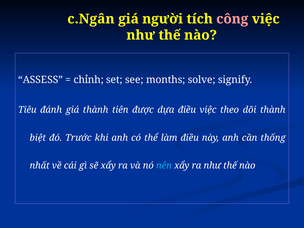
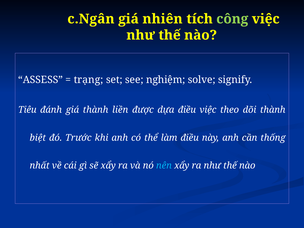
người: người -> nhiên (163, 19)
công colour: pink -> light green (232, 19)
chỉnh: chỉnh -> trạng (89, 80)
months: months -> nghiệm (166, 80)
tiên: tiên -> liền (120, 110)
